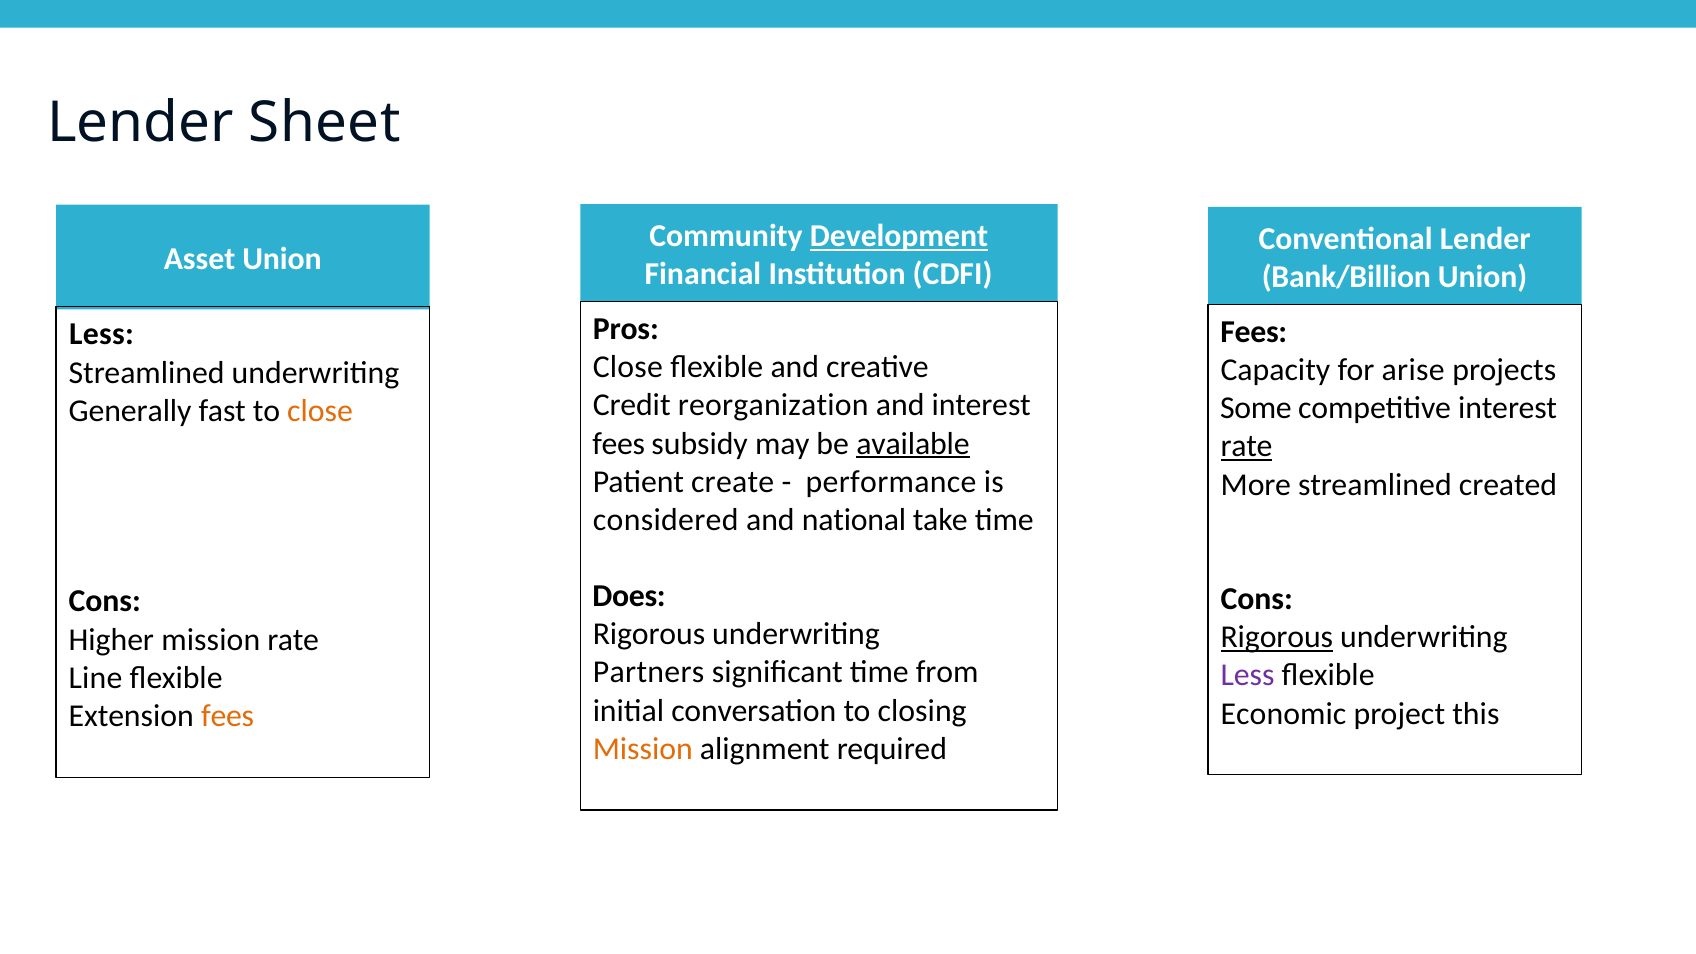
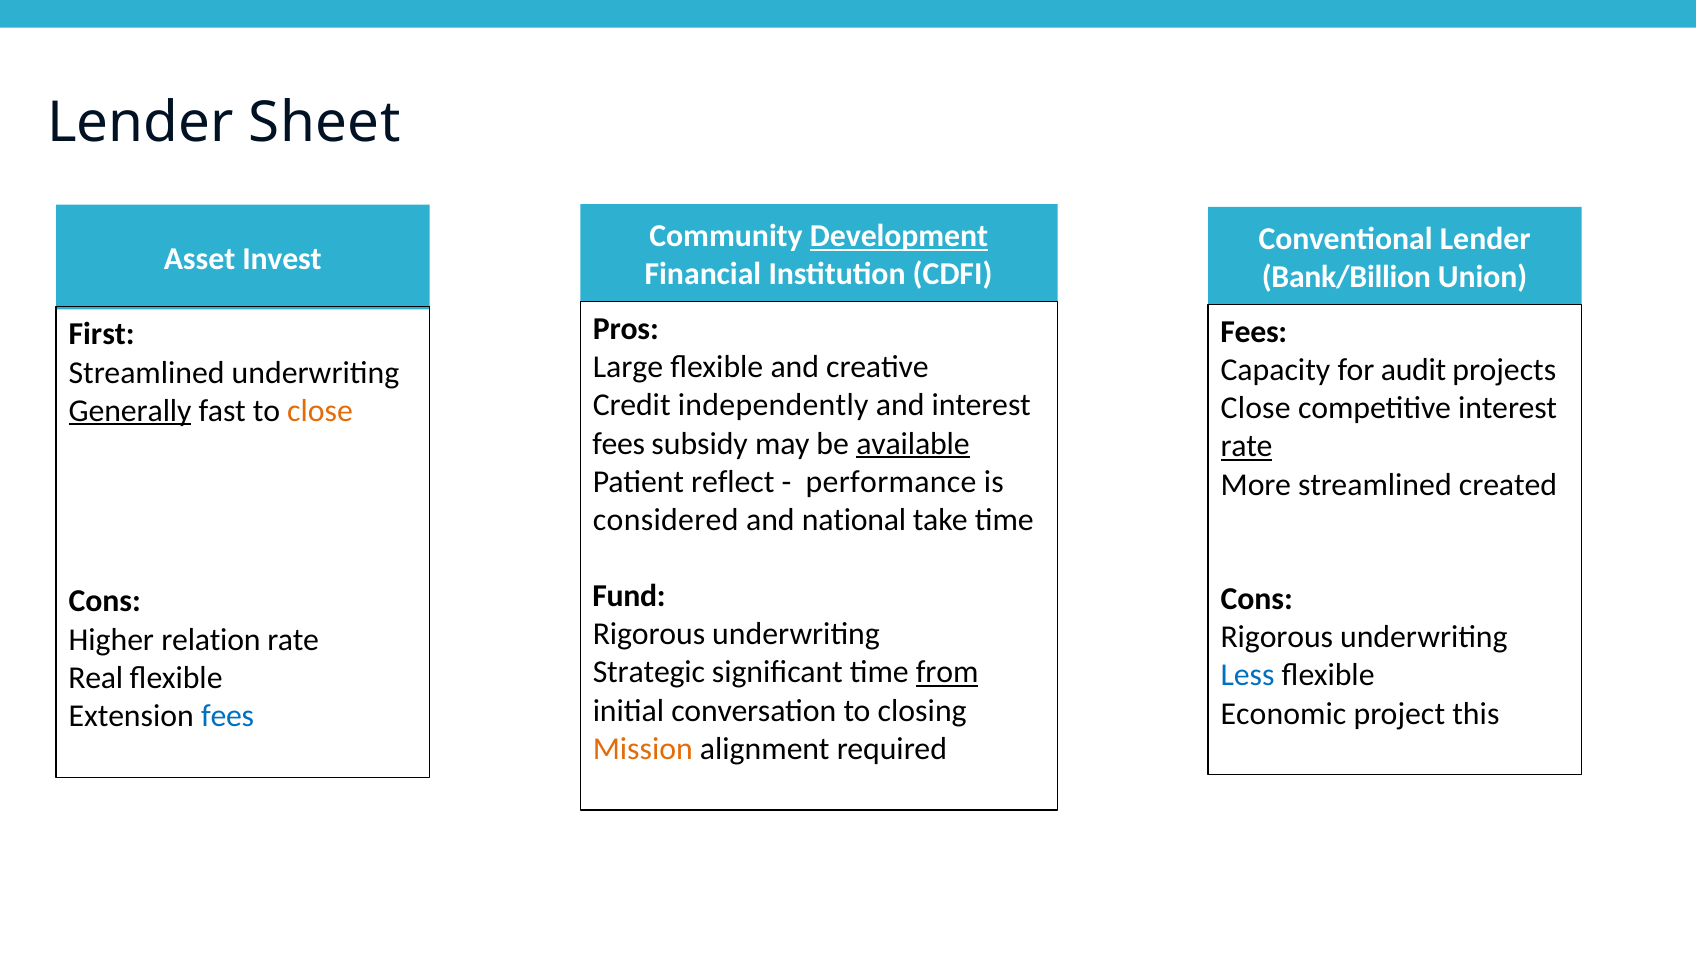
Asset Union: Union -> Invest (282, 259)
Less: Less -> First (102, 334)
Close: Close -> Large (628, 367)
arise: arise -> audit (1414, 370)
reorganization: reorganization -> independently (773, 405)
Some: Some -> Close (1256, 408)
Generally underline: none -> present (130, 411)
create: create -> reflect (733, 482)
Does: Does -> Fund (629, 596)
Rigorous underline: present -> none (1277, 637)
Higher mission: mission -> relation (211, 640)
Partners: Partners -> Strategic (649, 672)
from underline: none -> present (947, 672)
Less colour: purple -> blue (1248, 675)
Line: Line -> Real (96, 678)
fees colour: orange -> blue (228, 716)
